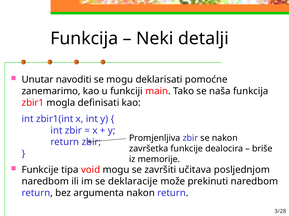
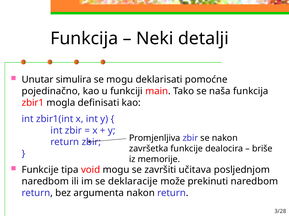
navoditi: navoditi -> simulira (74, 80)
zanemarimo: zanemarimo -> pojedinačno (51, 91)
